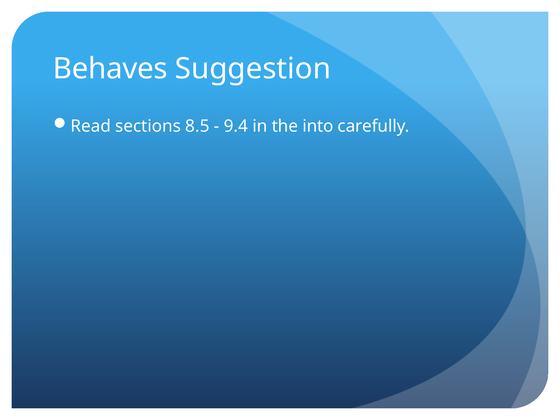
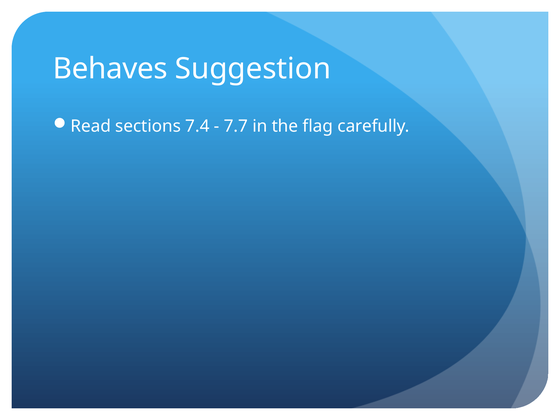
8.5: 8.5 -> 7.4 (197, 126)
9.4: 9.4 -> 7.7 (236, 126)
into: into -> flag (318, 126)
